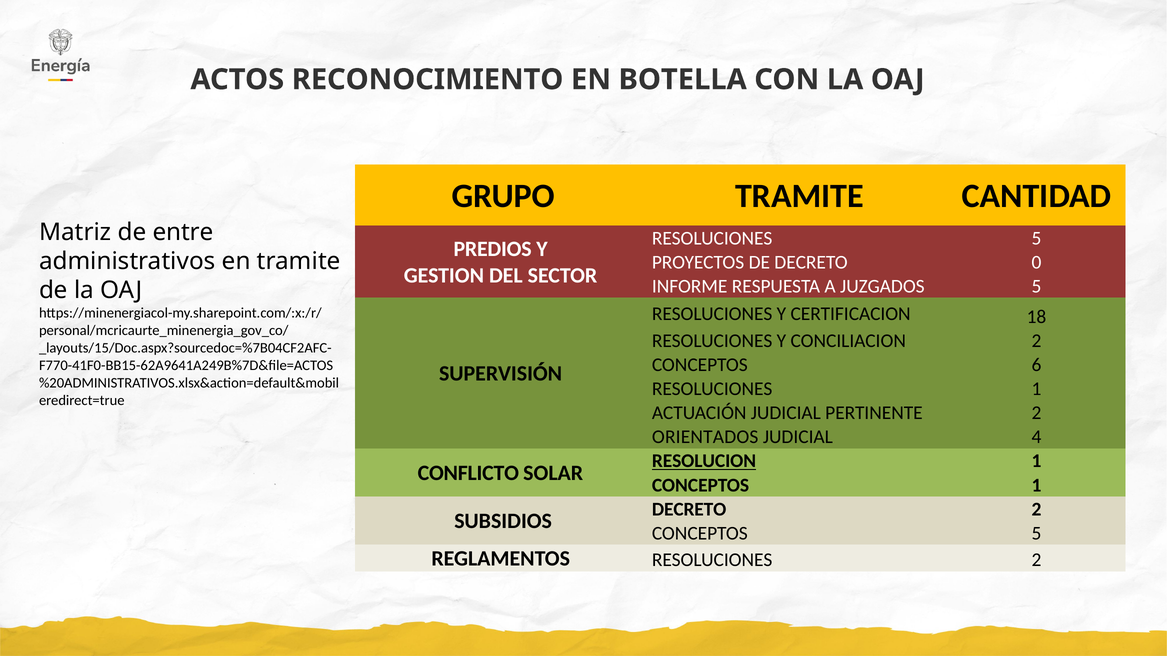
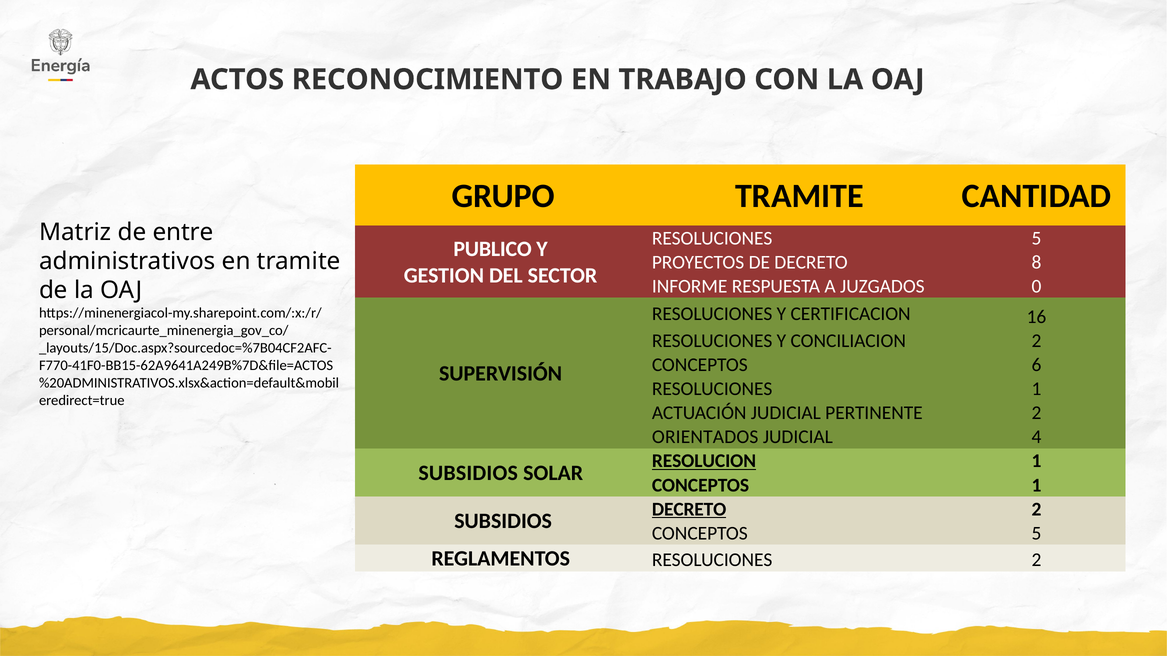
BOTELLA: BOTELLA -> TRABAJO (683, 80)
PREDIOS: PREDIOS -> PUBLICO (493, 249)
0: 0 -> 8 (1036, 263)
JUZGADOS 5: 5 -> 0 (1036, 287)
18: 18 -> 16 (1037, 317)
CONFLICTO: CONFLICTO -> SUBSIDIOS (468, 473)
DECRETO underline: none -> present (689, 509)
